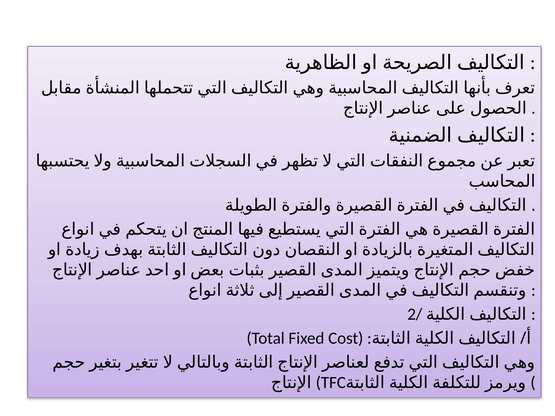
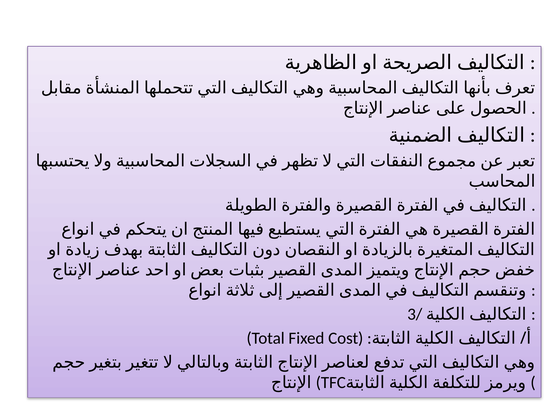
2/: 2/ -> 3/ (415, 314)
